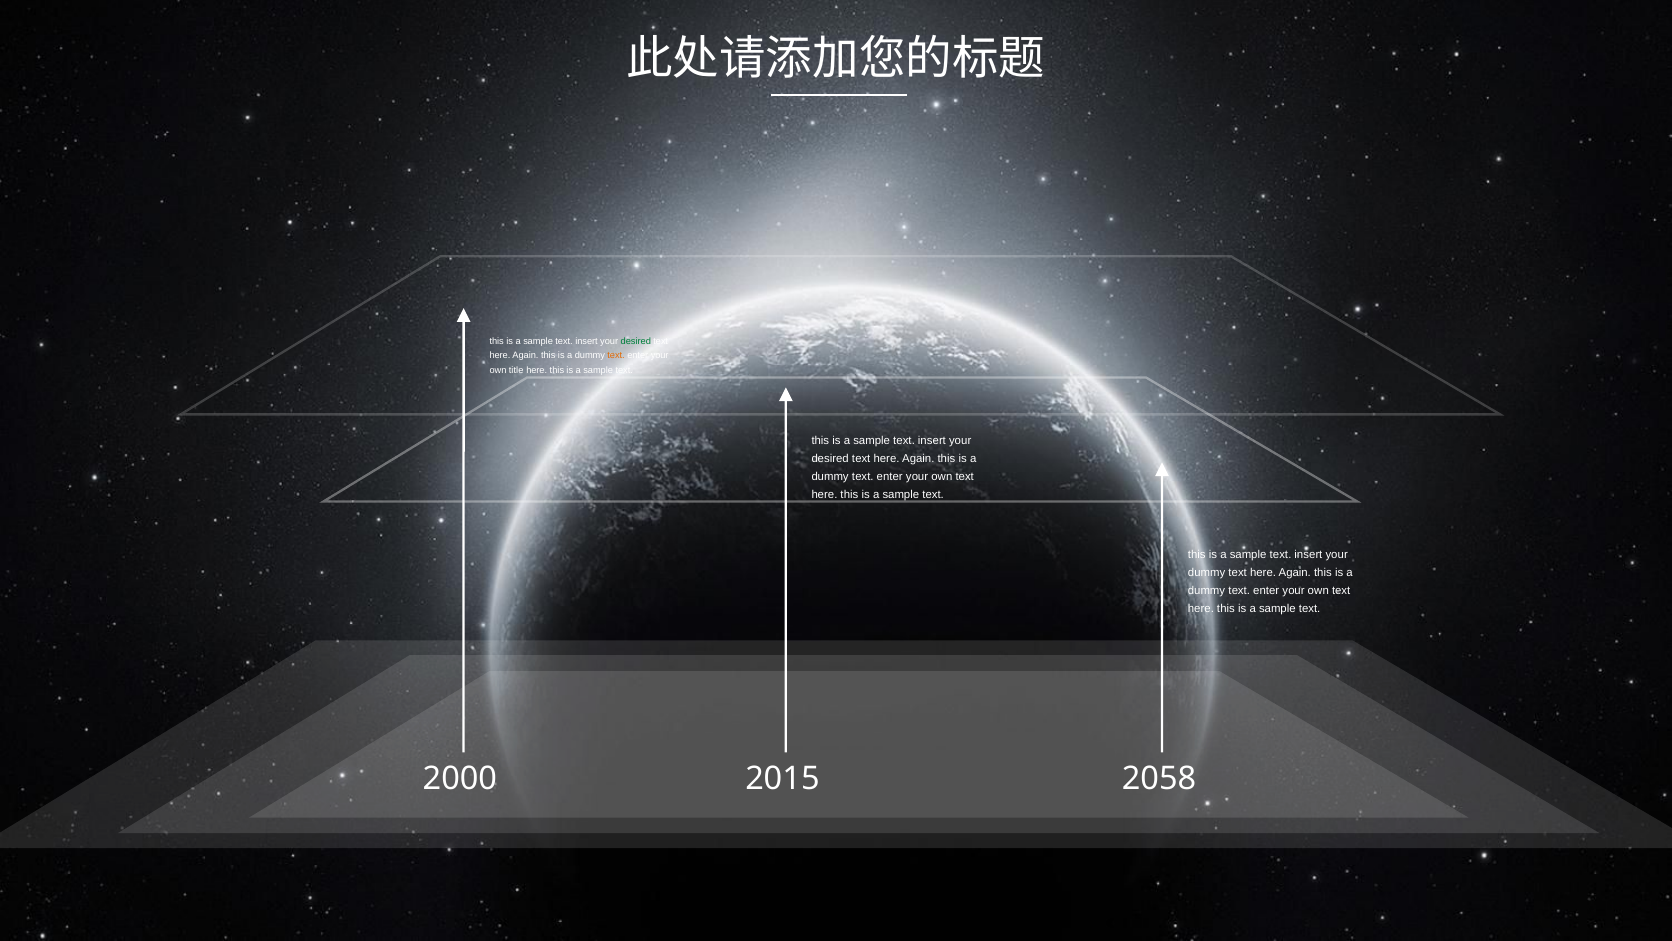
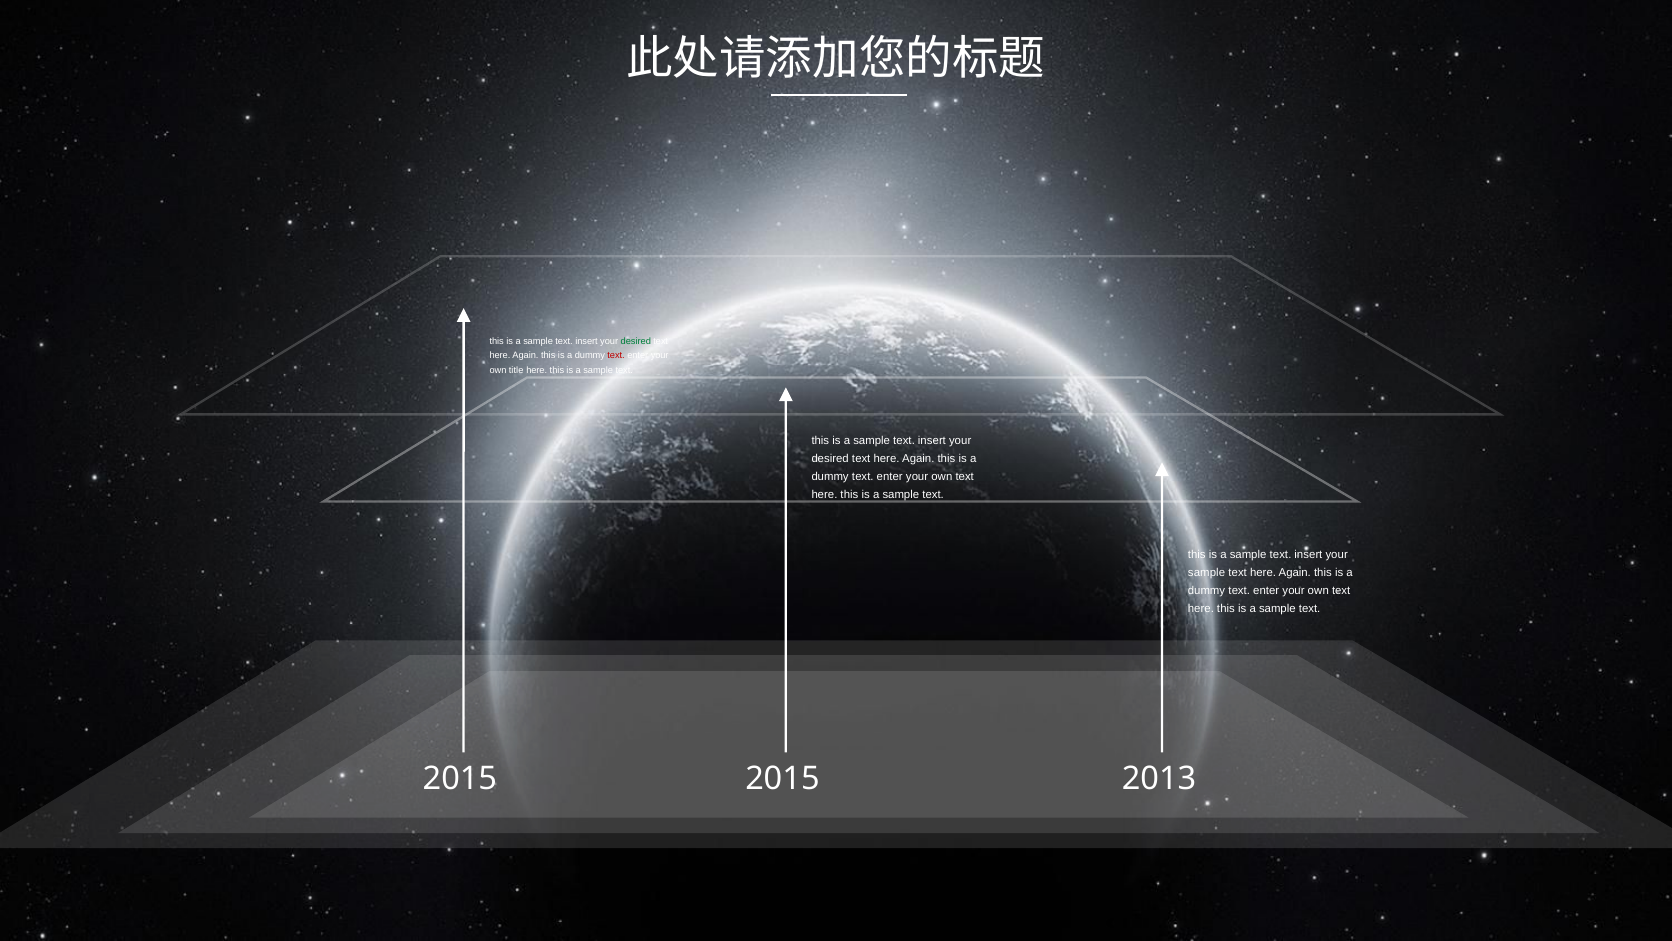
text colour: orange -> red (616, 355)
dummy: dummy -> sample (1207, 573)
2000: 2000 -> 2015 (460, 779)
2058: 2058 -> 2013 (1159, 779)
